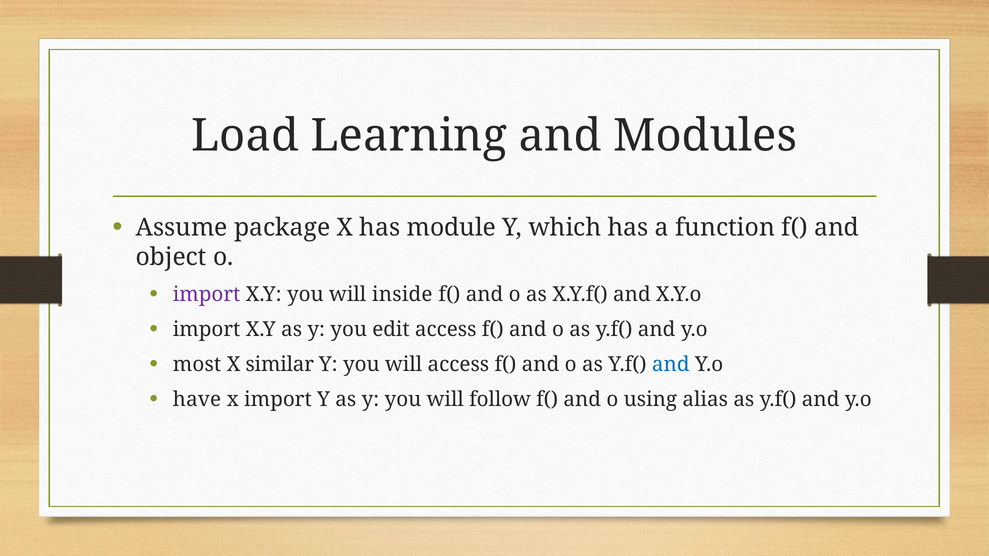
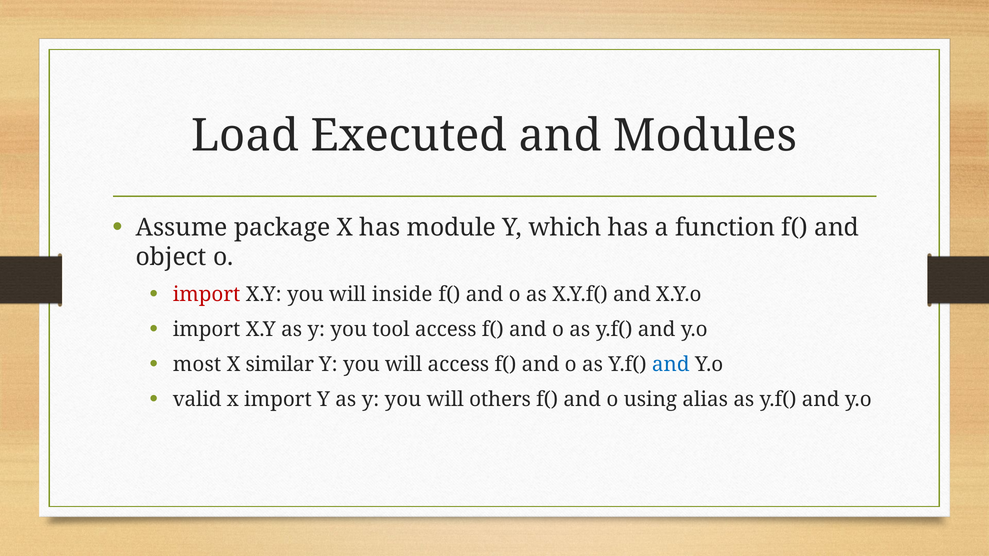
Learning: Learning -> Executed (409, 136)
import colour: purple -> red (207, 295)
edit: edit -> tool (391, 330)
have: have -> valid (197, 400)
follow: follow -> others (500, 400)
